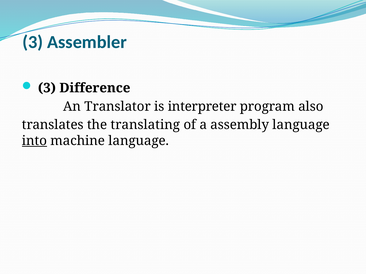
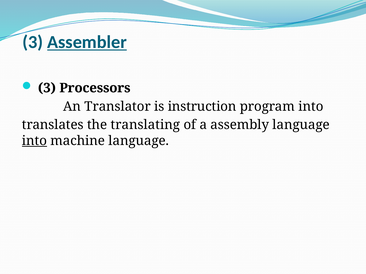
Assembler underline: none -> present (87, 42)
Difference: Difference -> Processors (95, 88)
interpreter: interpreter -> instruction (202, 107)
program also: also -> into (311, 107)
